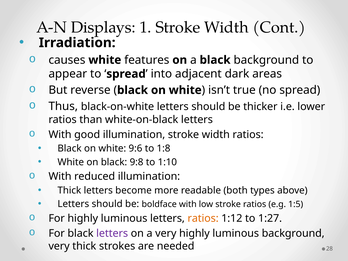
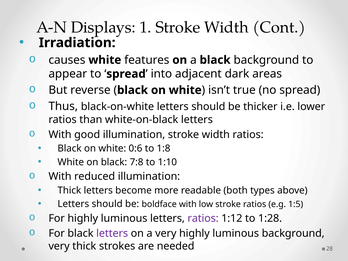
9:6: 9:6 -> 0:6 (135, 149)
9:8: 9:8 -> 7:8 (137, 162)
ratios colour: orange -> purple (203, 218)
1:27: 1:27 -> 1:28 (270, 218)
